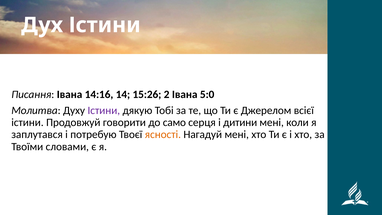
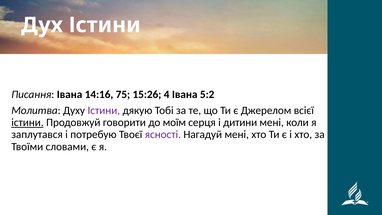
14: 14 -> 75 (123, 94)
2: 2 -> 4 (167, 94)
5:0: 5:0 -> 5:2 (207, 94)
істини underline: none -> present (27, 122)
само: само -> моїм (174, 122)
ясності colour: orange -> purple (163, 134)
